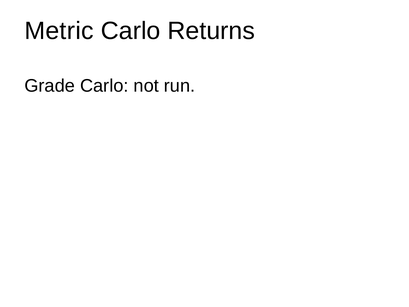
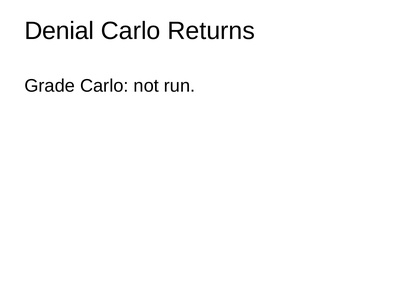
Metric: Metric -> Denial (59, 31)
